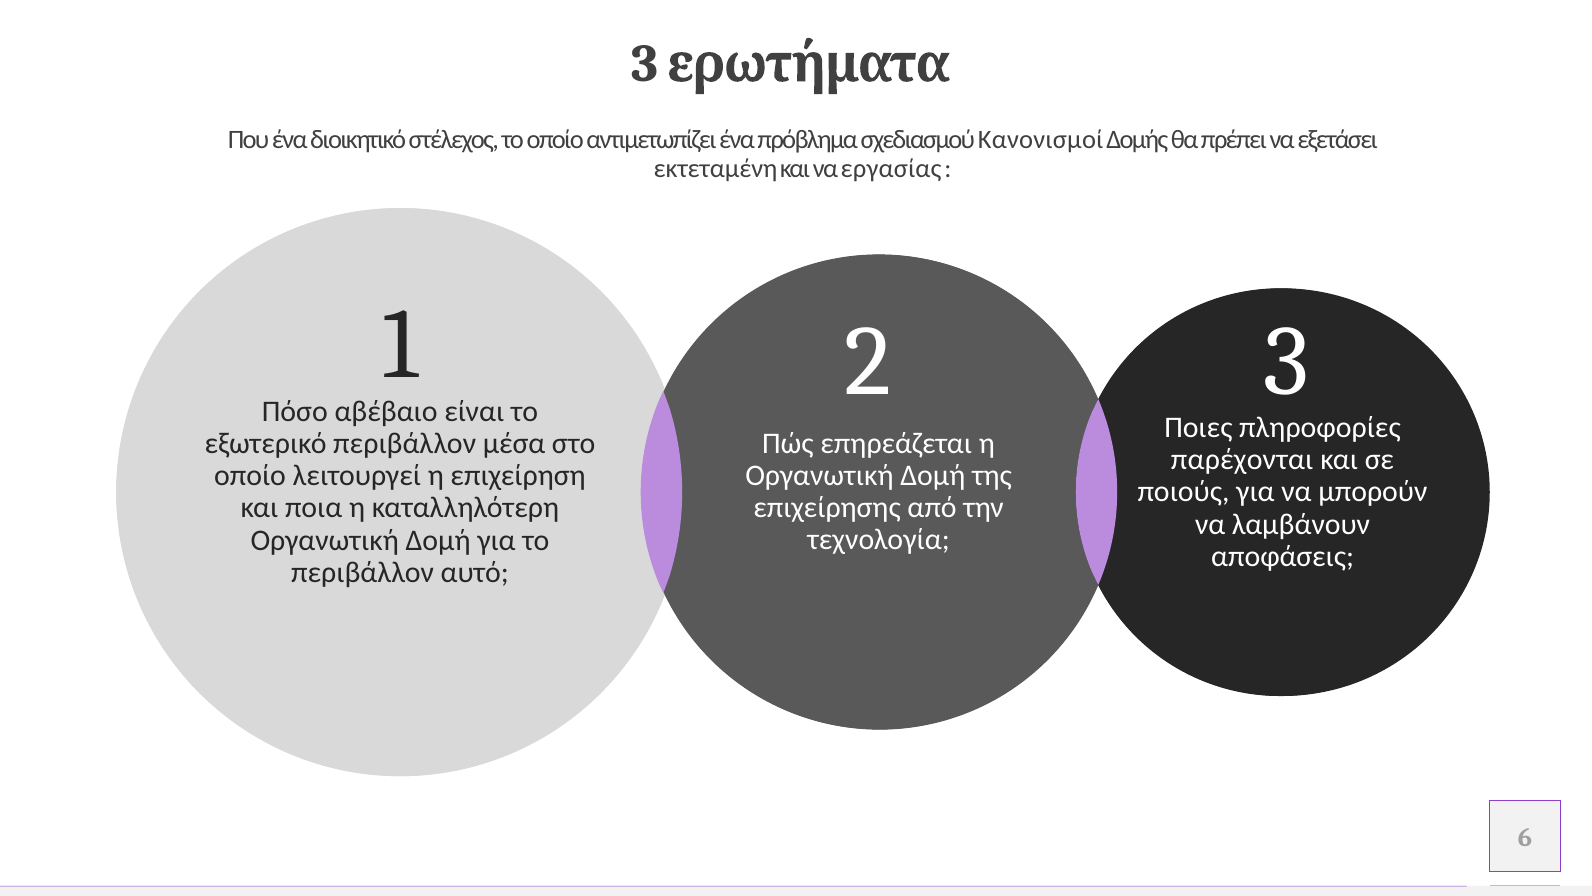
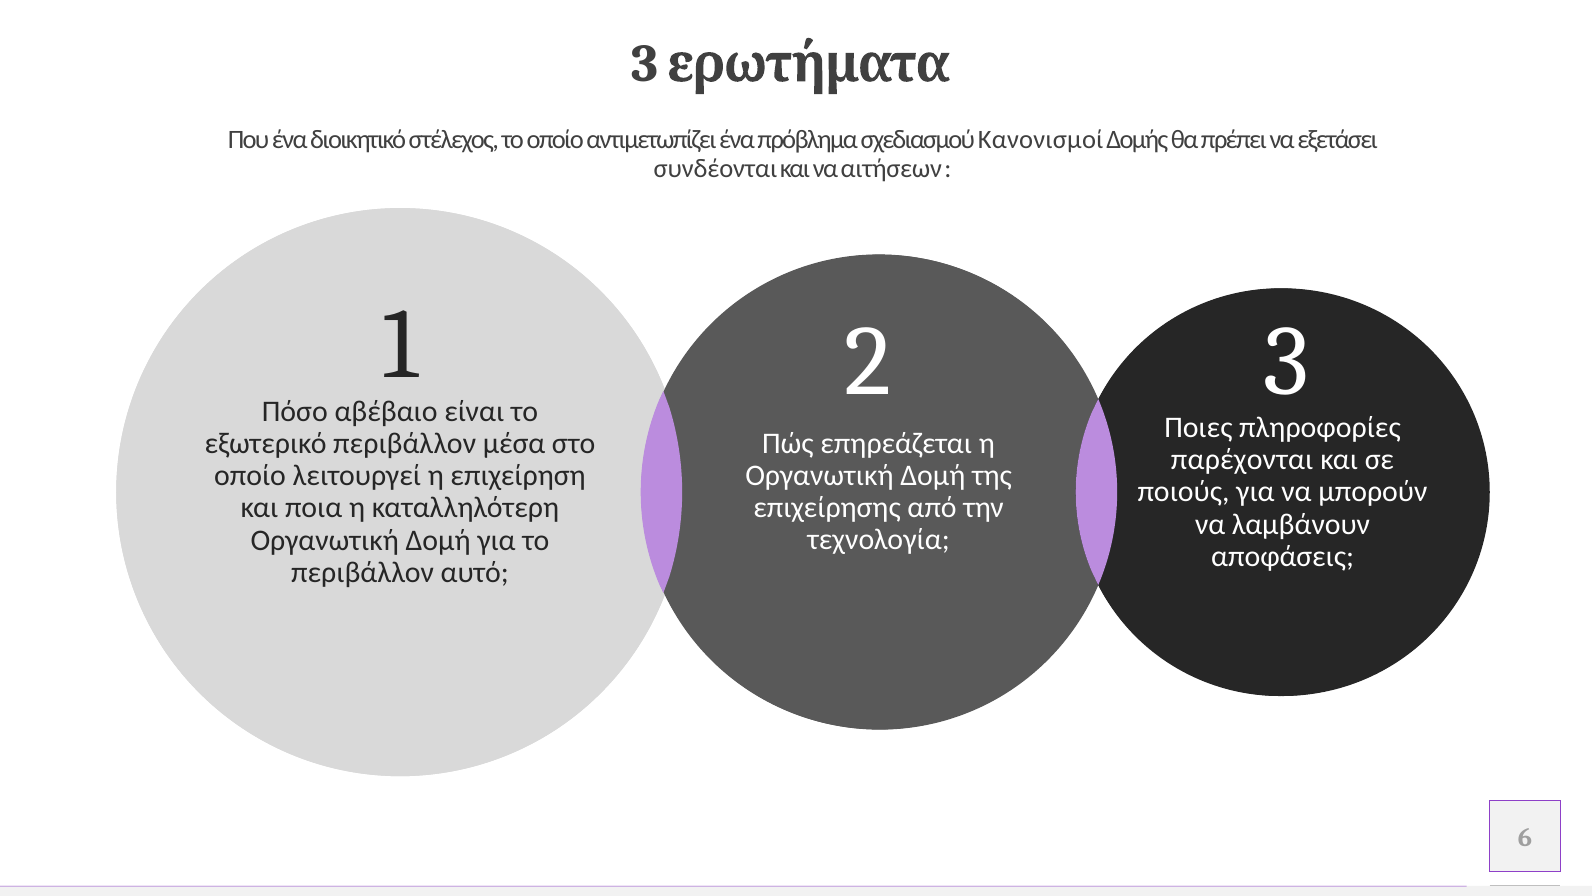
εκτεταμένη: εκτεταμένη -> συνδέονται (715, 168)
εργασίας: εργασίας -> αιτήσεων (891, 168)
